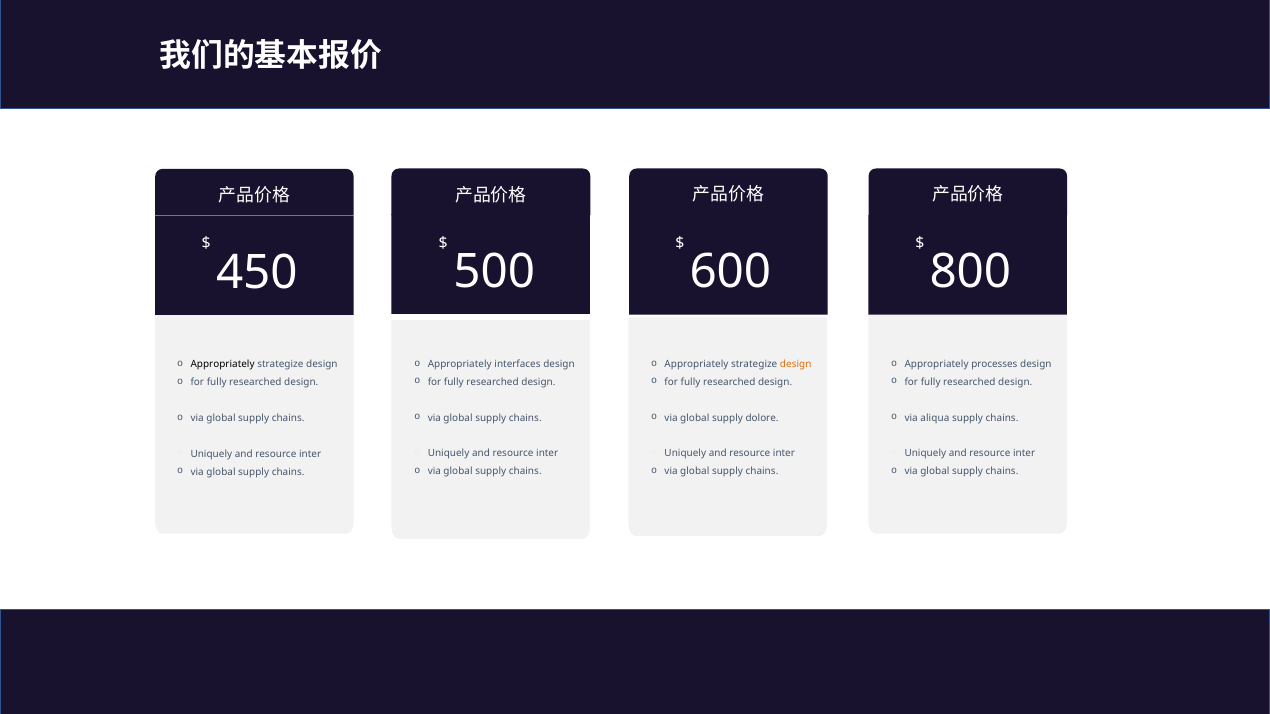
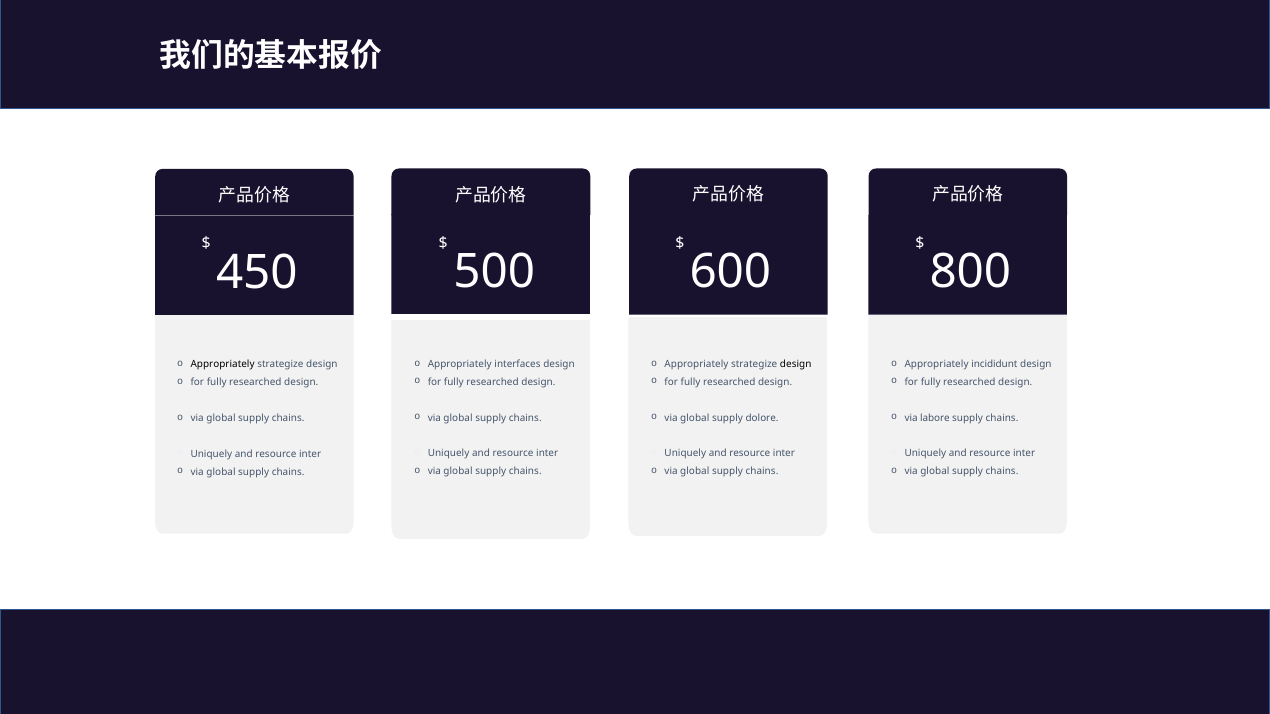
design colour: orange -> black (796, 364)
processes: processes -> incididunt (994, 364)
aliqua: aliqua -> labore (935, 418)
